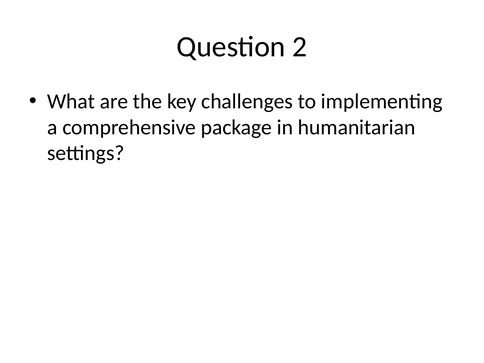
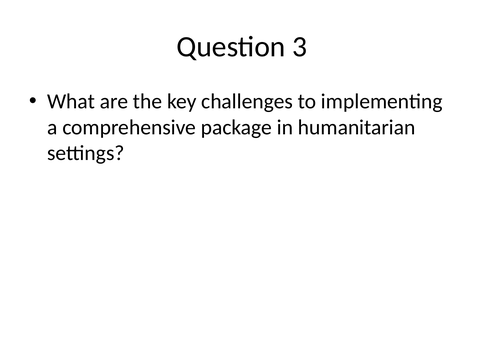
2: 2 -> 3 (300, 47)
